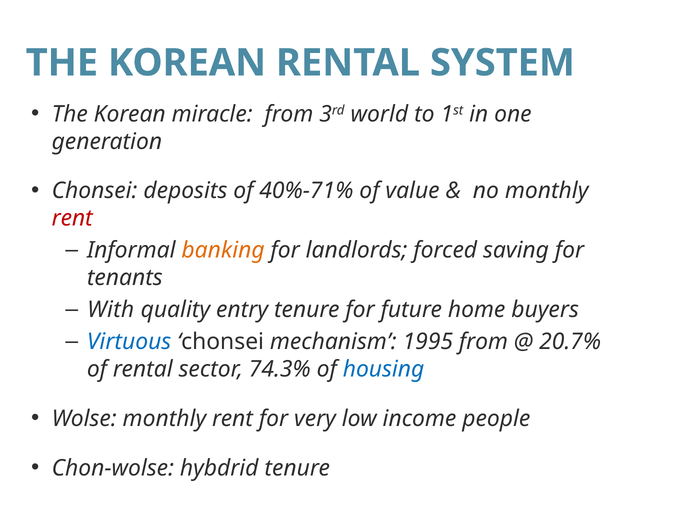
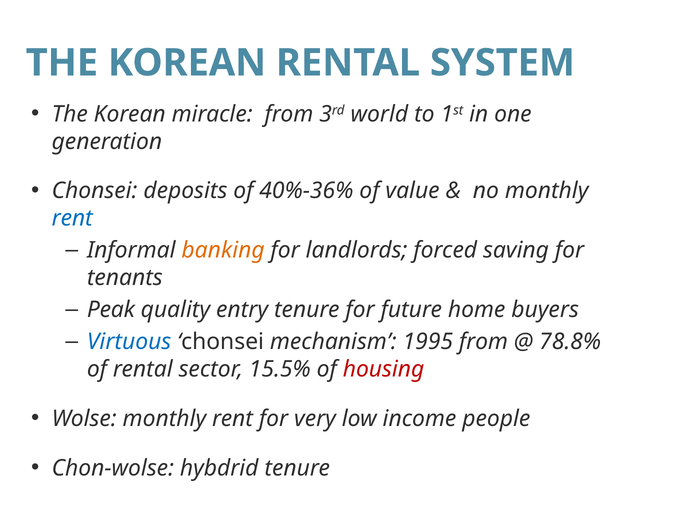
40%-71%: 40%-71% -> 40%-36% (306, 191)
rent colour: red -> blue (72, 218)
With: With -> Peak (111, 310)
20.7%: 20.7% -> 78.8% (570, 342)
74.3%: 74.3% -> 15.5% (280, 369)
housing colour: blue -> red (384, 369)
